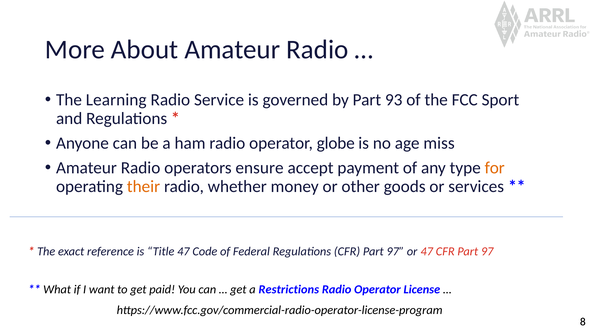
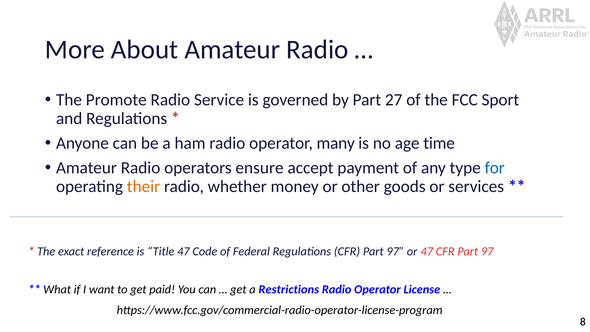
Learning: Learning -> Promote (116, 100)
93: 93 -> 27 (394, 100)
globe: globe -> many (336, 143)
miss: miss -> time (439, 143)
for colour: orange -> blue (495, 168)
